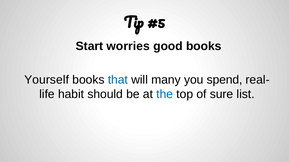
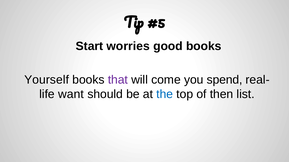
that colour: blue -> purple (118, 80)
many: many -> come (166, 80)
habit: habit -> want (71, 94)
sure: sure -> then (222, 94)
